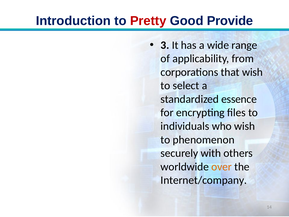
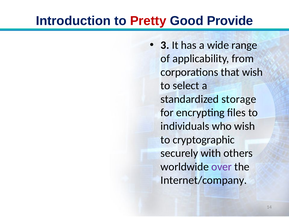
essence: essence -> storage (239, 99)
phenomenon: phenomenon -> cryptographic (204, 140)
over colour: orange -> purple (222, 167)
